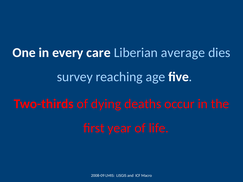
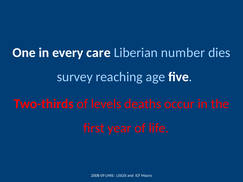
average: average -> number (183, 53)
dying: dying -> levels (106, 104)
